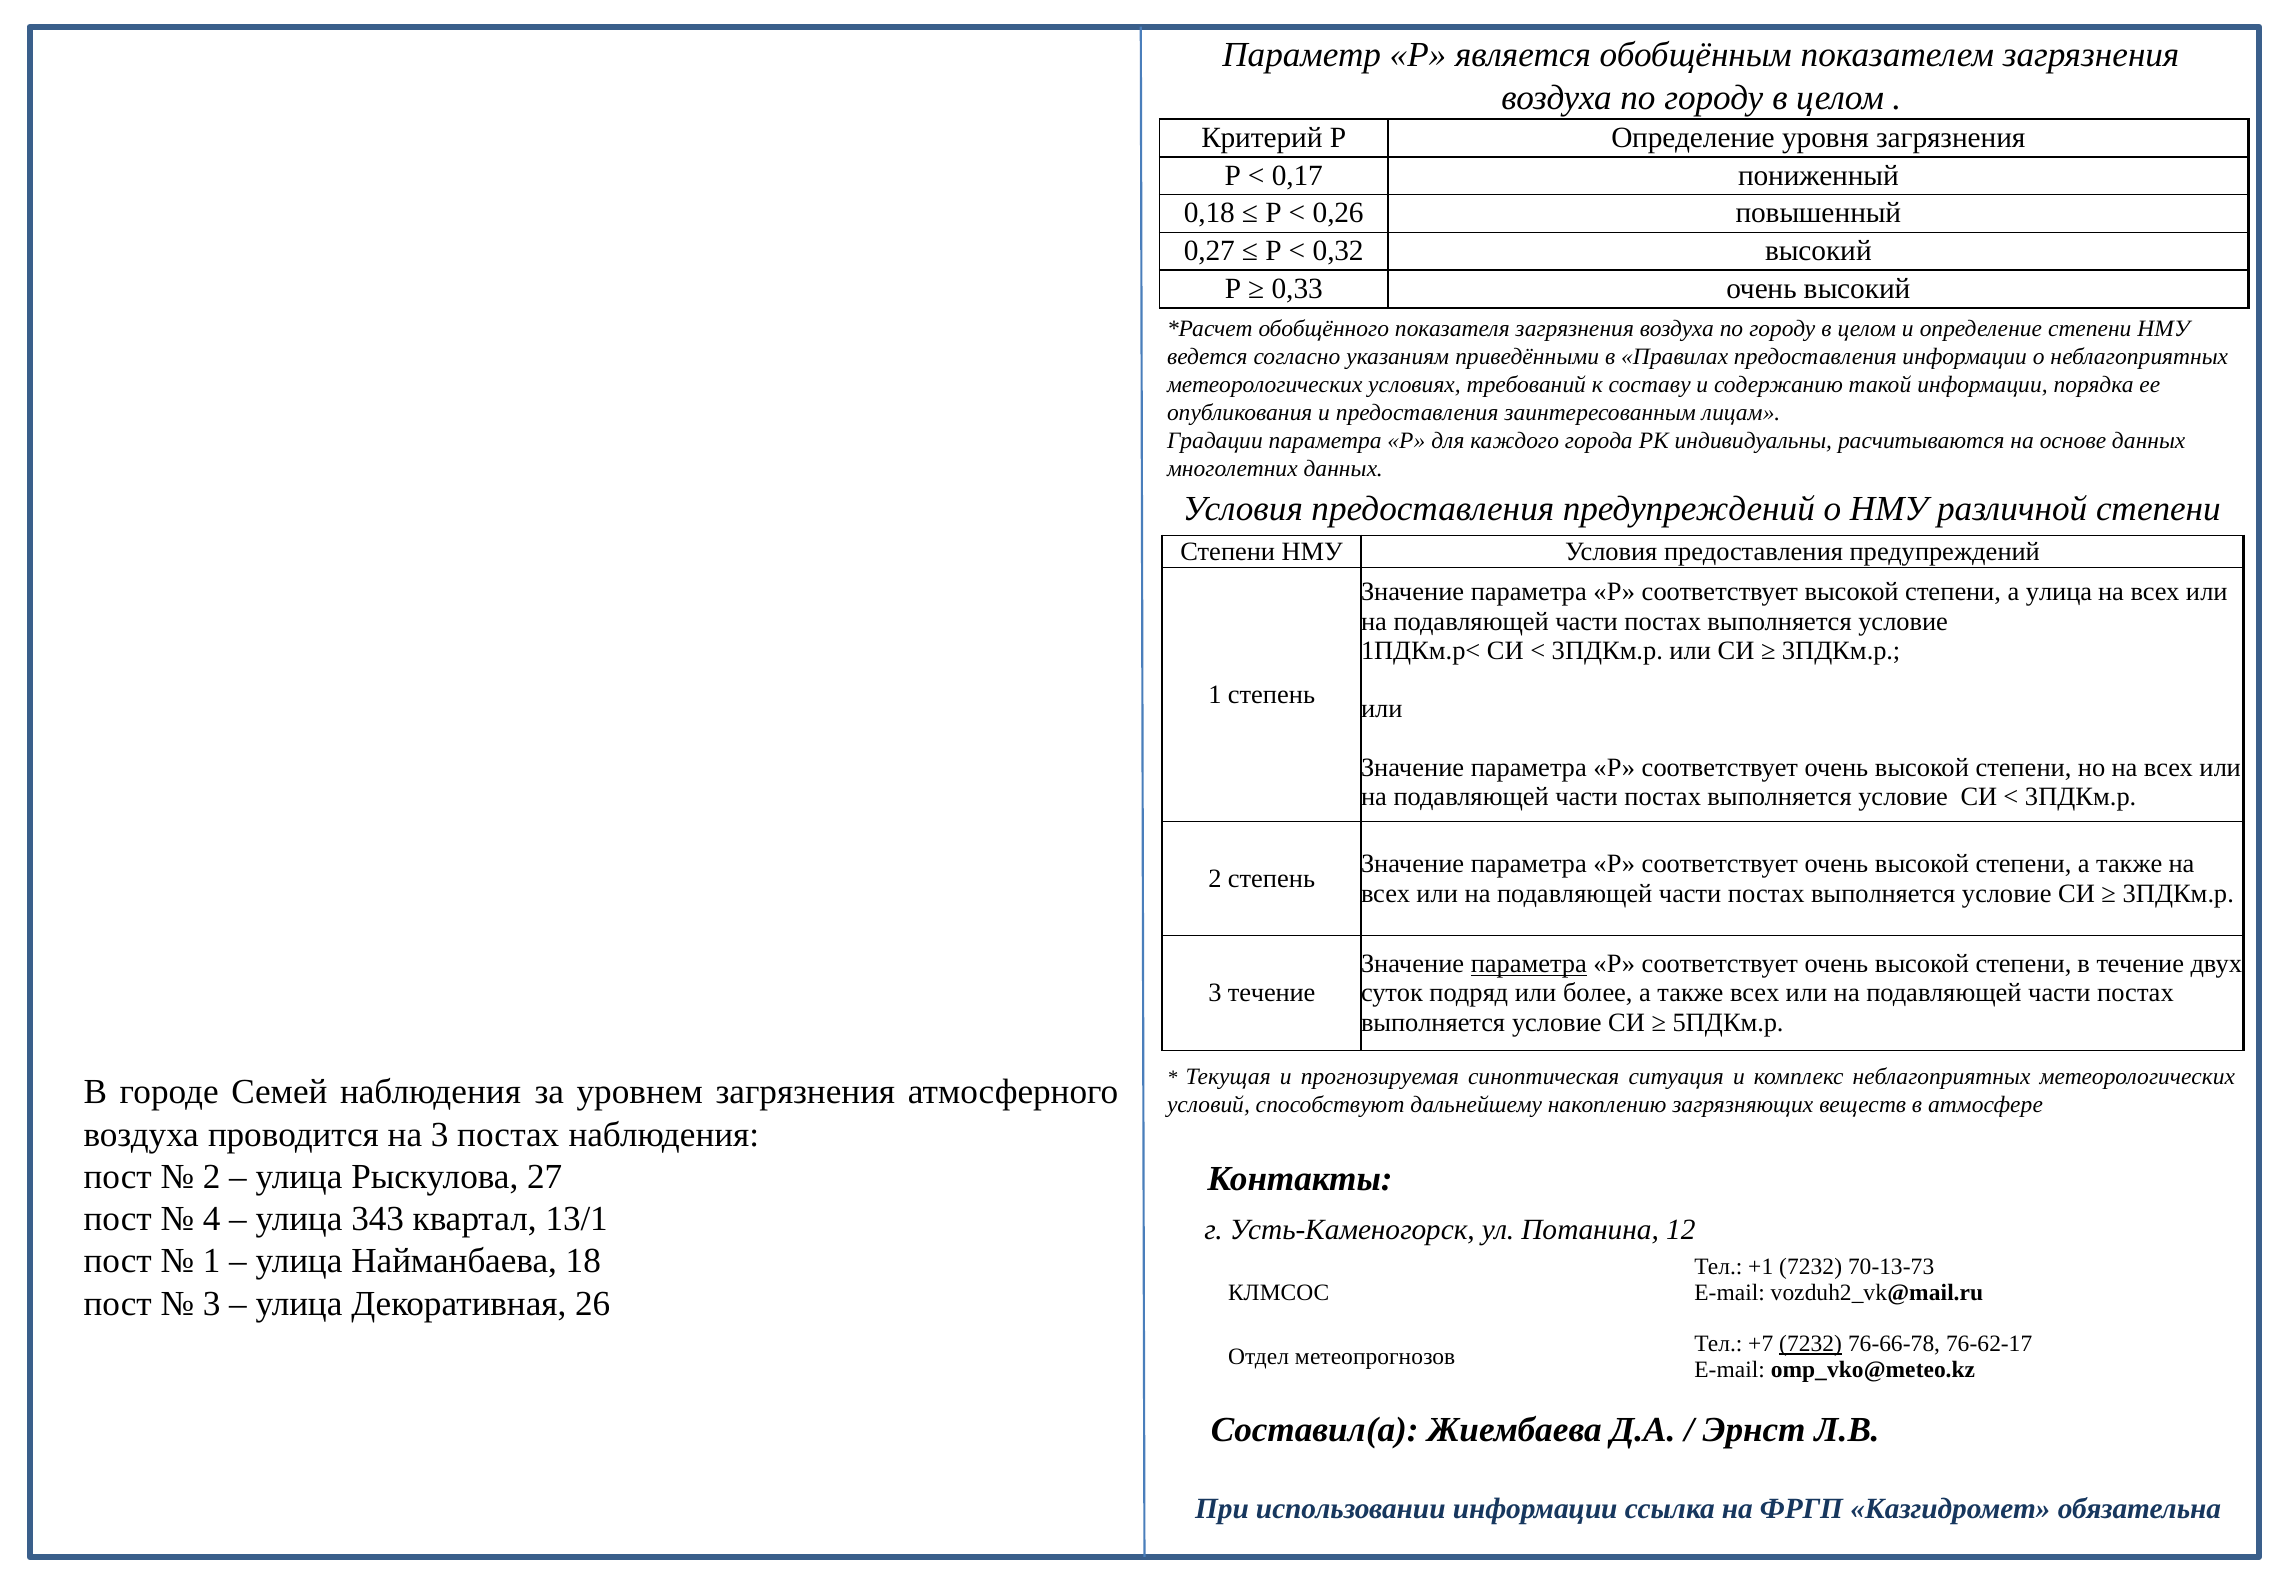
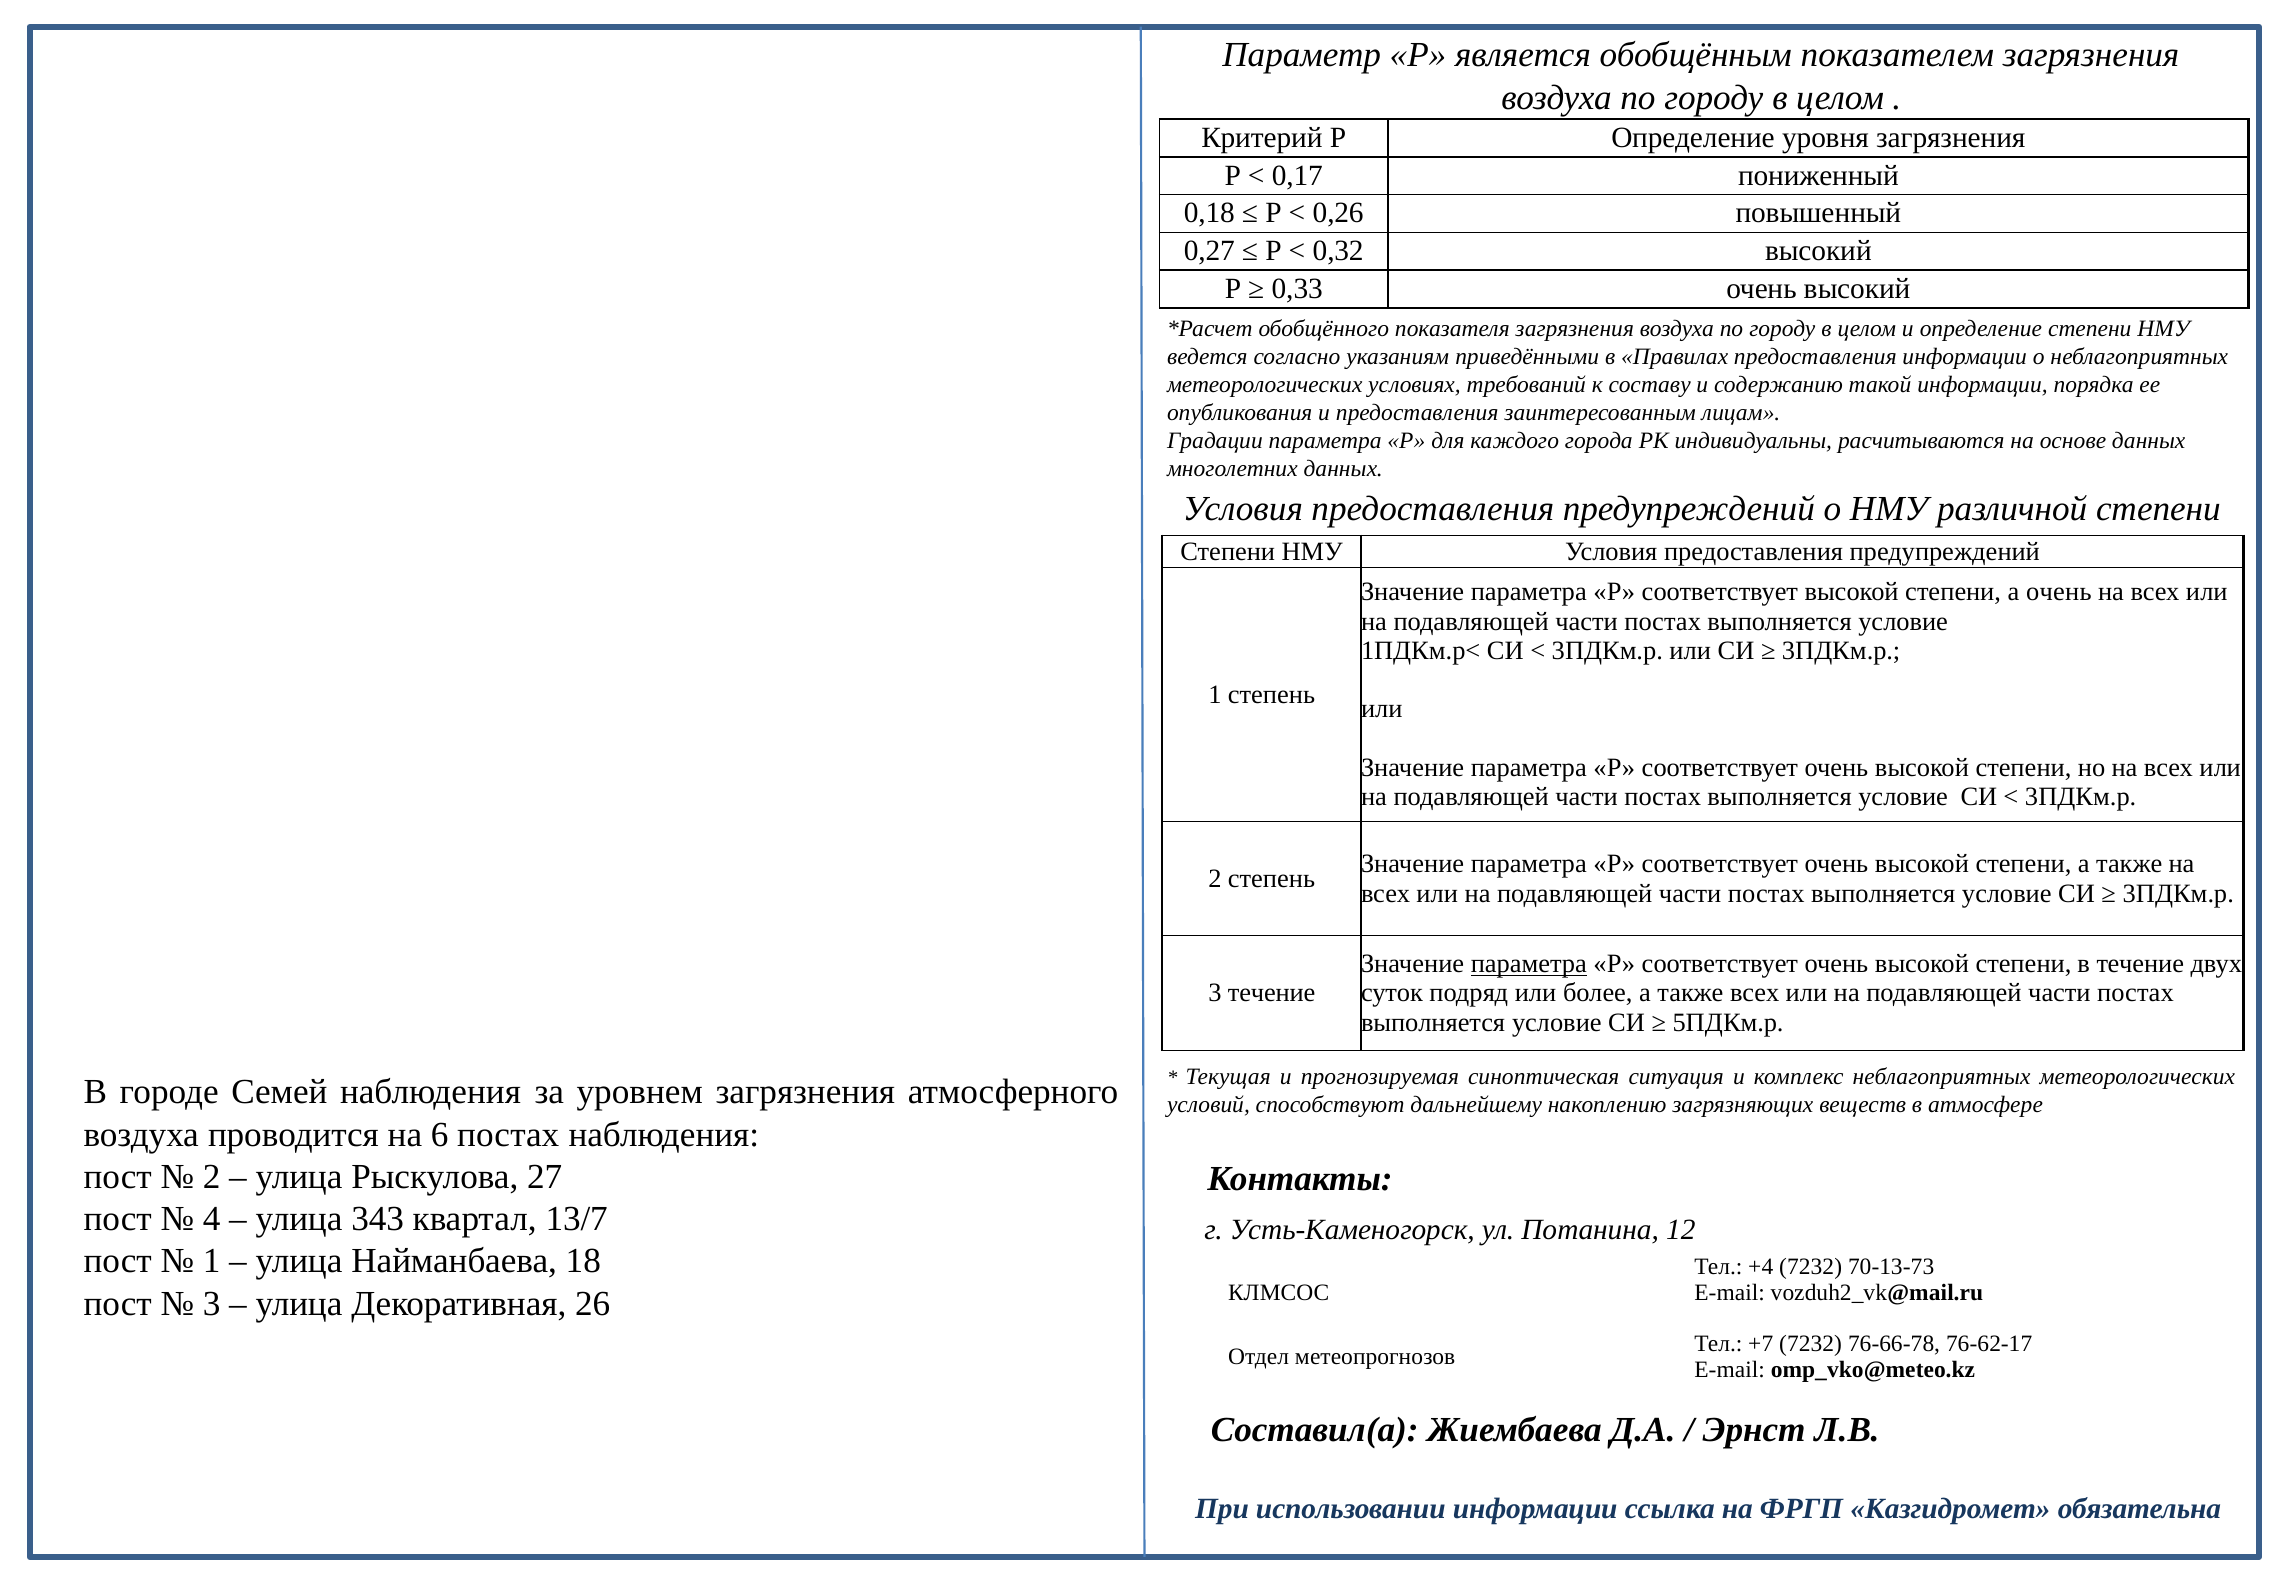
а улица: улица -> очень (2059, 592)
на 3: 3 -> 6 (440, 1135)
13/1: 13/1 -> 13/7 (577, 1220)
+1: +1 -> +4 (1761, 1267)
7232 underline: present -> none (1811, 1344)
